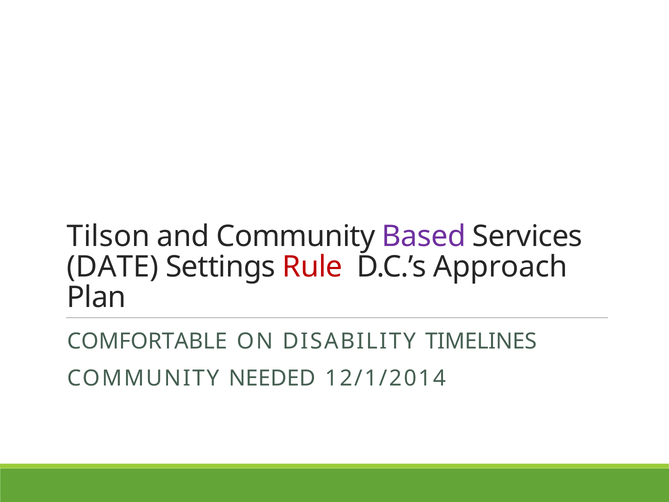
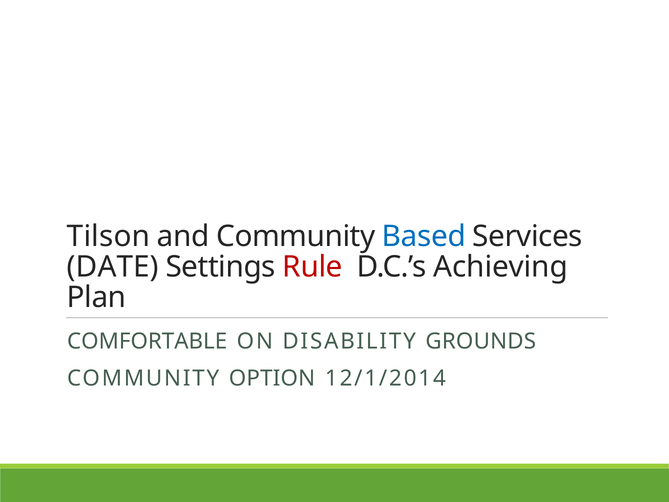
Based colour: purple -> blue (424, 236)
Approach: Approach -> Achieving (501, 267)
TIMELINES: TIMELINES -> GROUNDS (481, 341)
NEEDED: NEEDED -> OPTION (272, 378)
